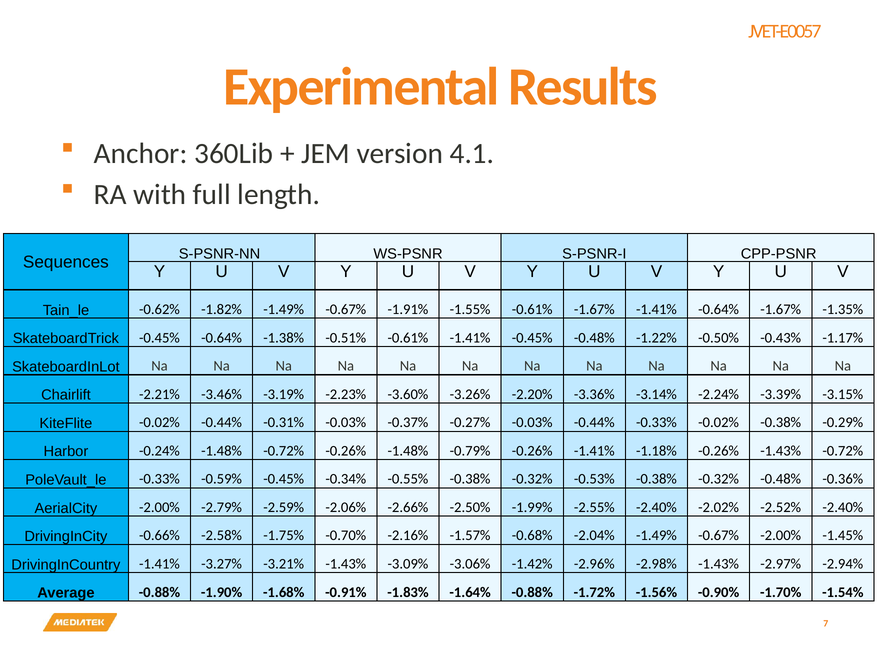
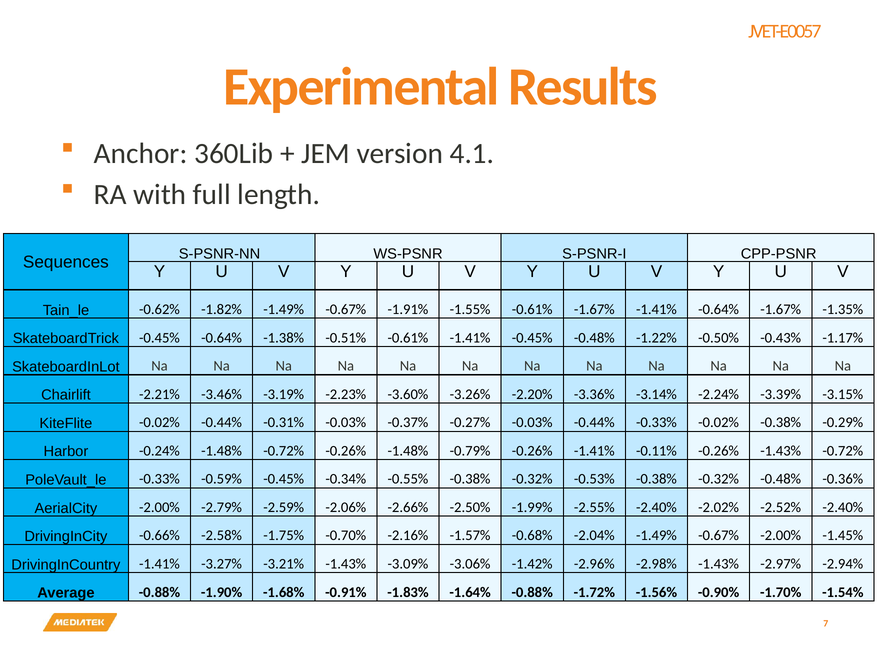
-1.18%: -1.18% -> -0.11% (656, 451)
